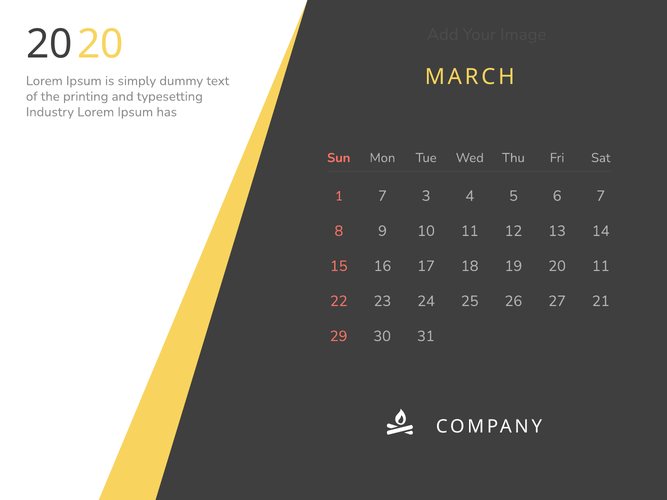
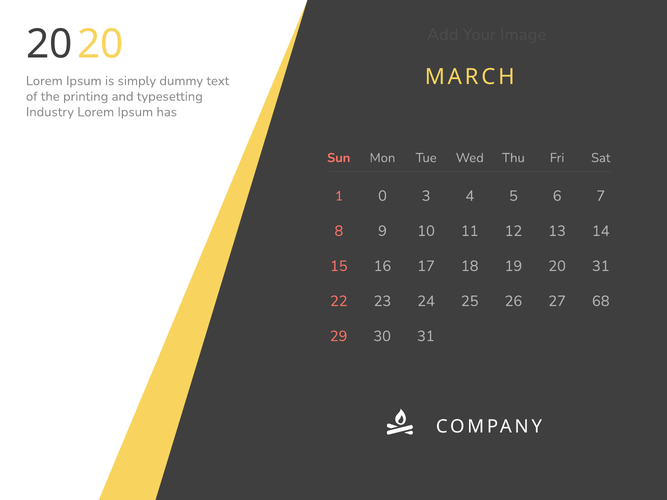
1 7: 7 -> 0 (382, 196)
20 11: 11 -> 31 (601, 266)
21: 21 -> 68 (601, 301)
